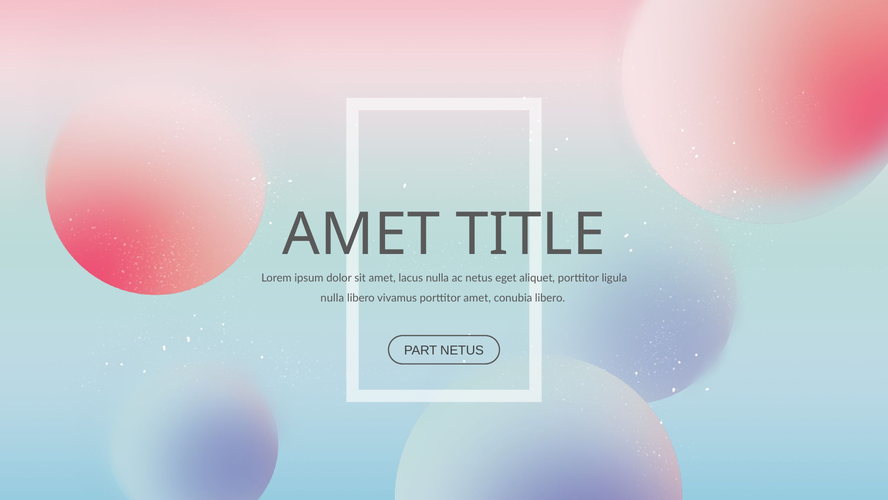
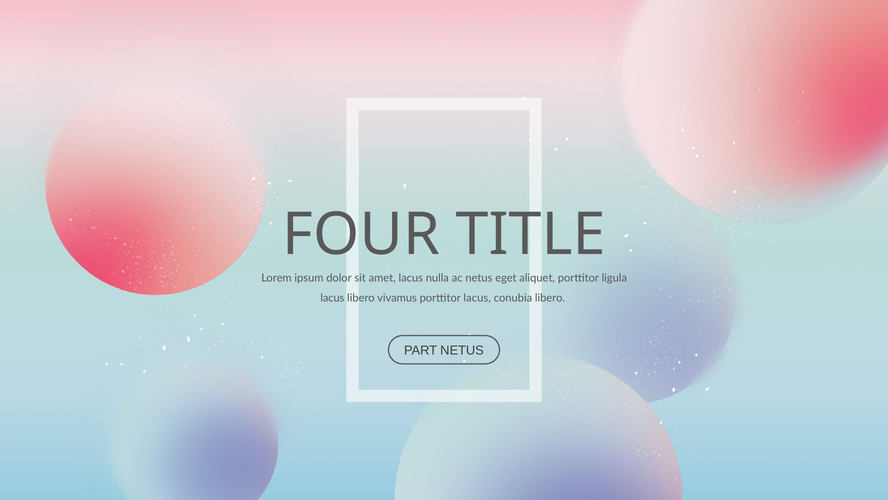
AMET: AMET -> FOUR (361, 234)
nulla: nulla -> lacus (332, 298)
porttitor amet: amet -> lacus (477, 298)
